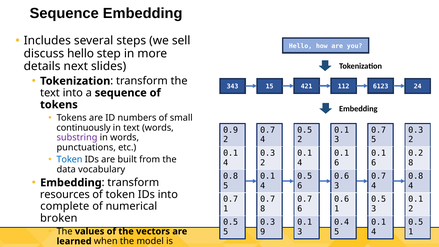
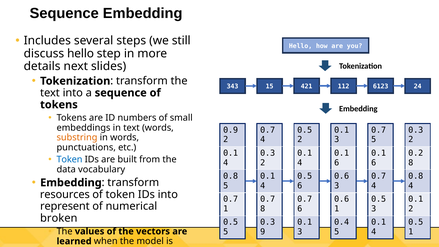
sell: sell -> still (181, 41)
continuously: continuously -> embeddings (84, 128)
substring colour: purple -> orange (77, 138)
complete: complete -> represent (65, 206)
